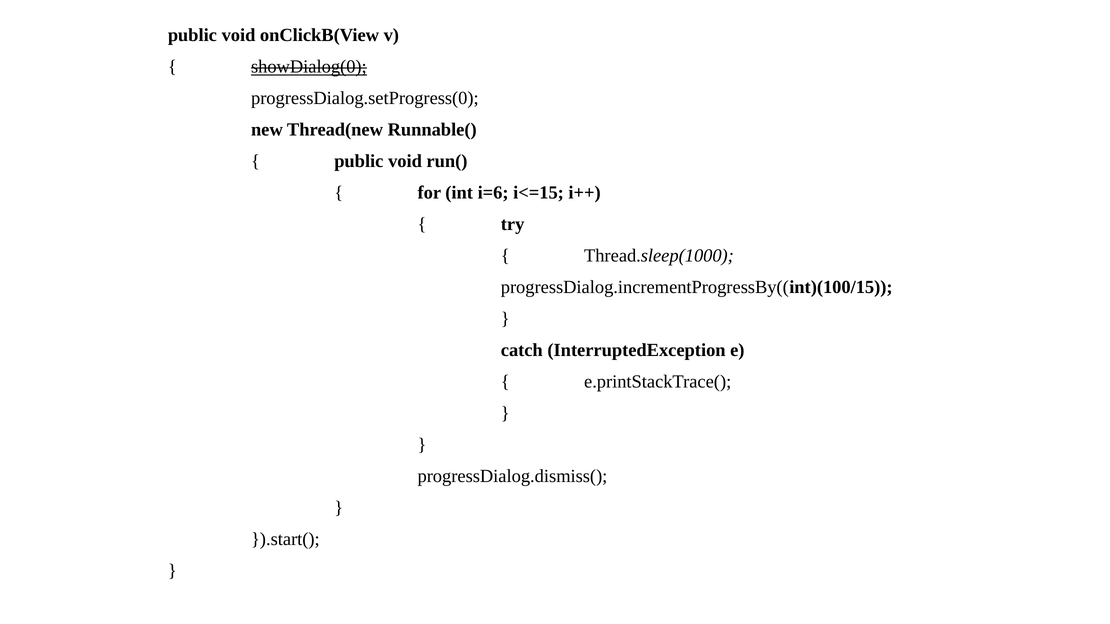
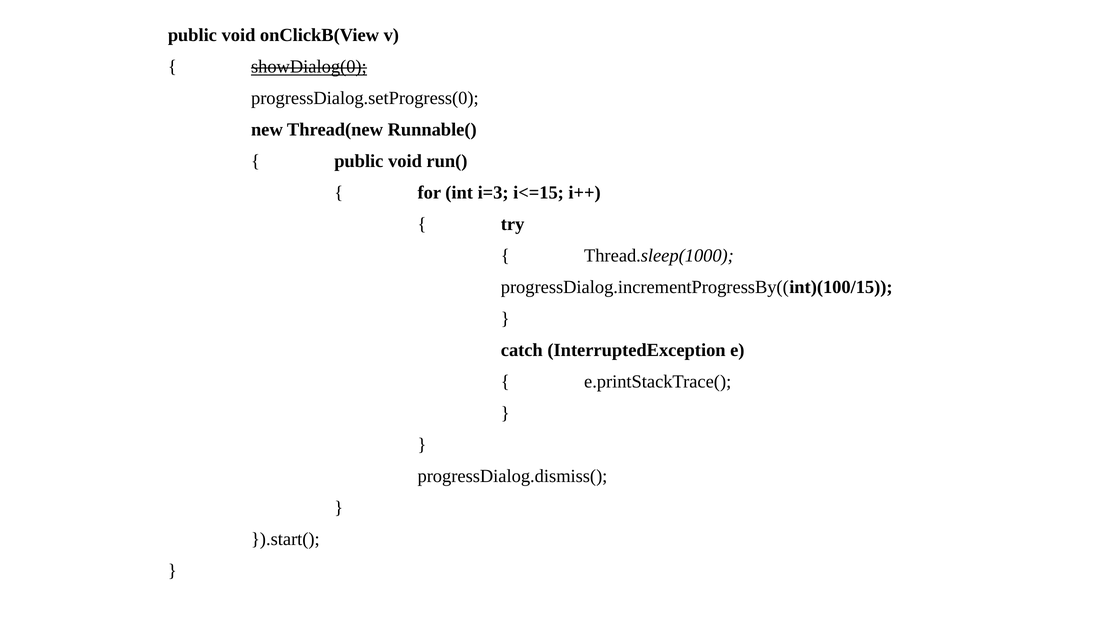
i=6: i=6 -> i=3 (493, 193)
